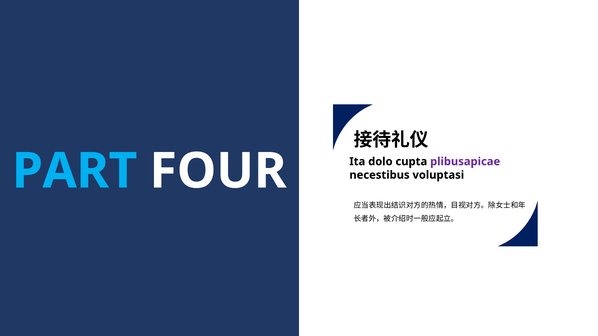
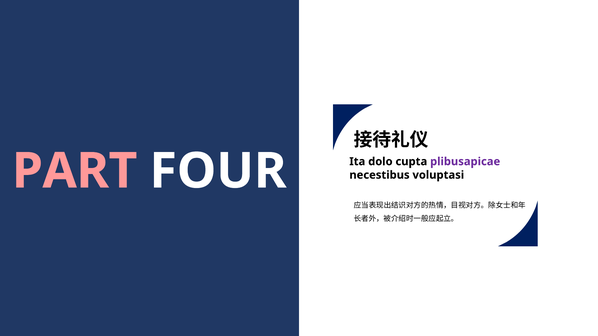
PART colour: light blue -> pink (75, 171)
